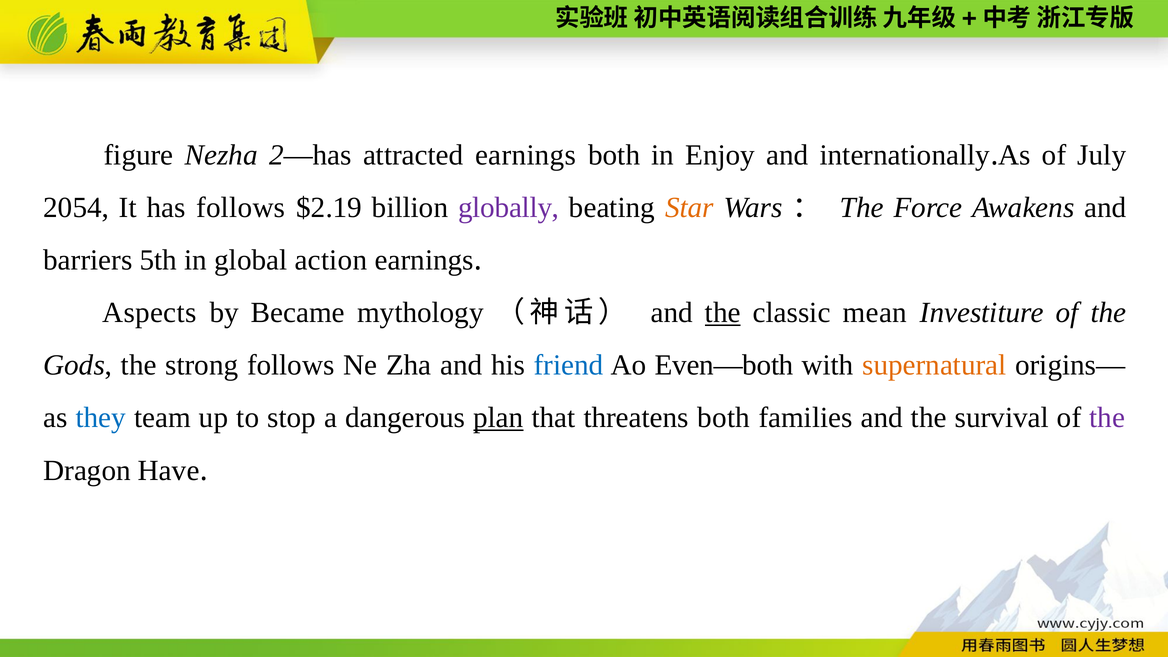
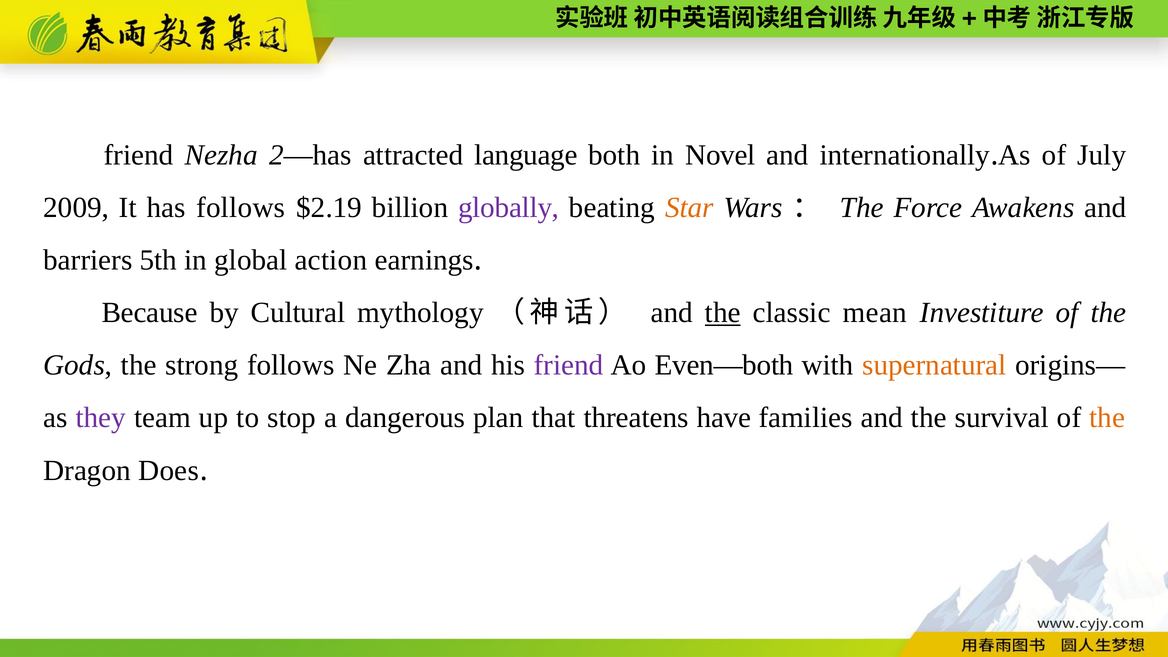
figure: figure -> friend (139, 155)
attracted earnings: earnings -> language (526, 155)
Enjoy: Enjoy -> Novel (720, 155)
2054: 2054 -> 2009 (76, 208)
Aspects: Aspects -> Because (150, 313)
Became: Became -> Cultural (298, 313)
friend colour: blue -> purple (569, 365)
they colour: blue -> purple (101, 418)
plan underline: present -> none (498, 418)
threatens both: both -> have (724, 418)
the colour: purple -> orange (1107, 418)
Have: Have -> Does (169, 470)
